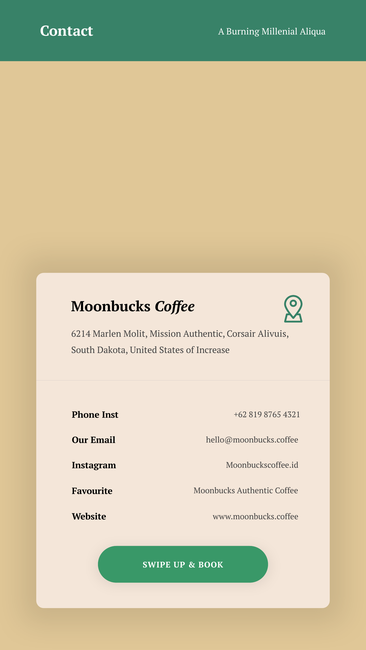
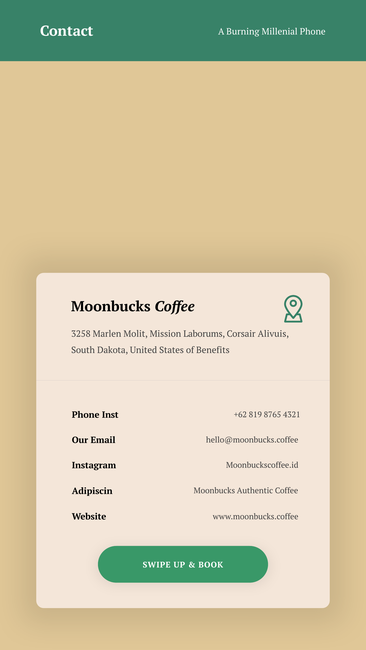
Millenial Aliqua: Aliqua -> Phone (313, 32)
6214: 6214 -> 3258 (81, 334)
Mission Authentic: Authentic -> Laborums (204, 334)
Increase: Increase -> Benefits (213, 351)
Favourite: Favourite -> Adipiscin (92, 492)
